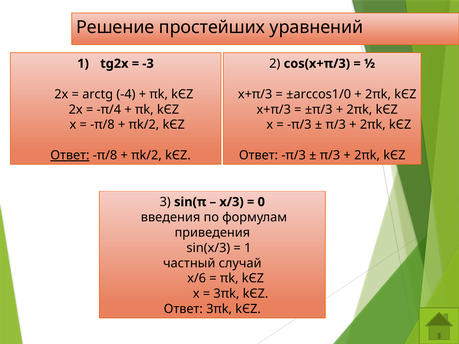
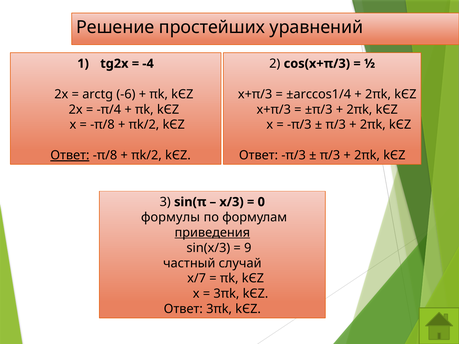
-3: -3 -> -4 (148, 64)
-4: -4 -> -6 (126, 94)
±arccos1/0: ±arccos1/0 -> ±arccos1/4 (319, 94)
введения: введения -> формулы (170, 217)
приведения underline: none -> present (212, 233)
1: 1 -> 9 (248, 248)
x/6: x/6 -> x/7 (197, 279)
